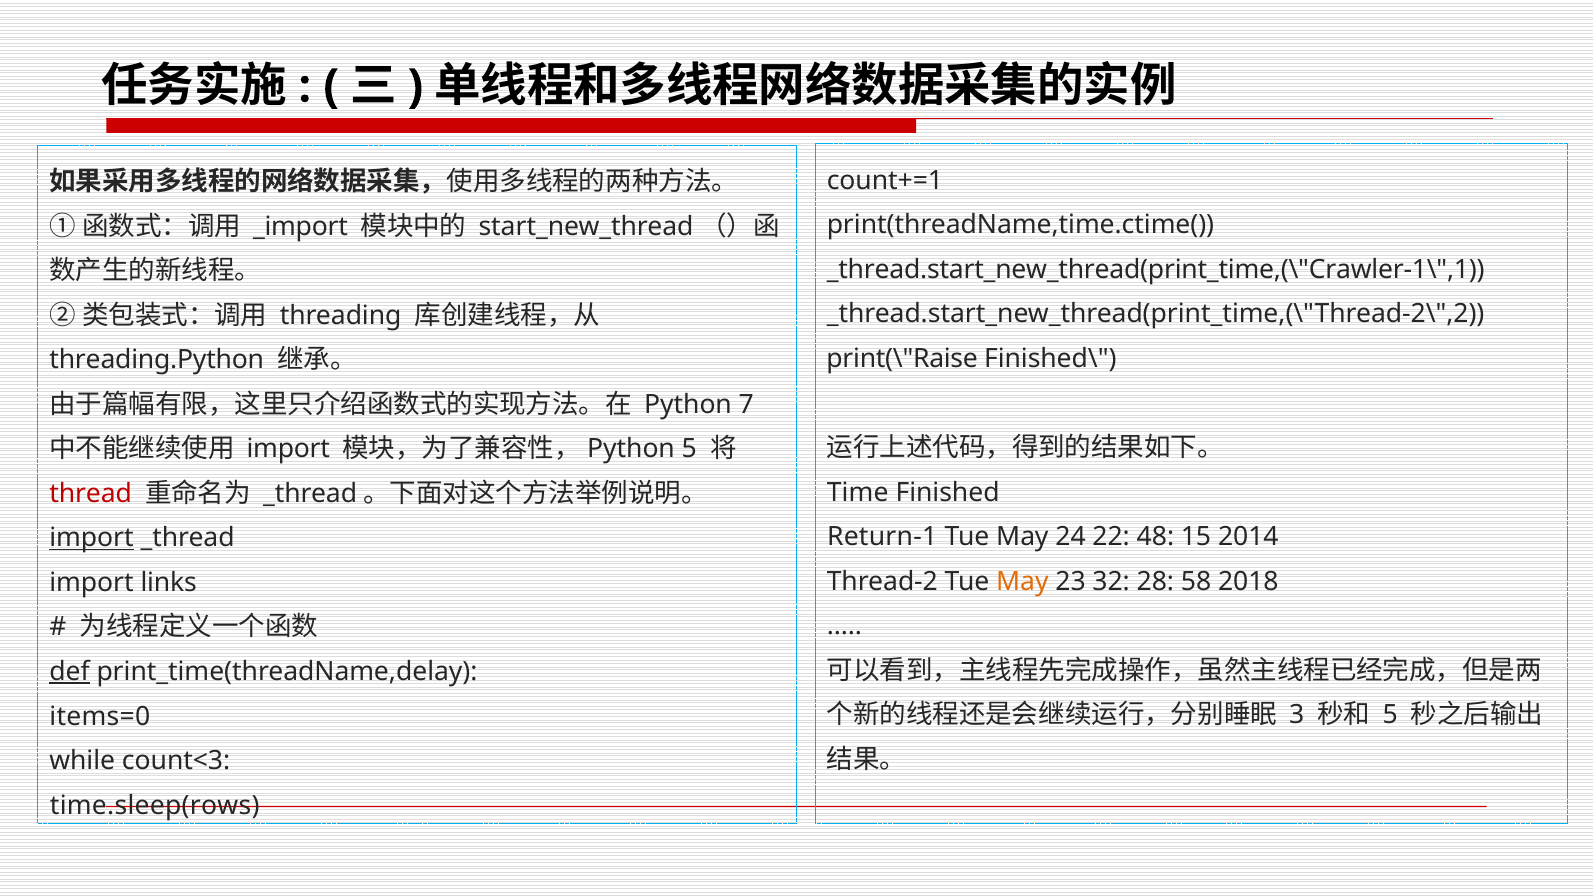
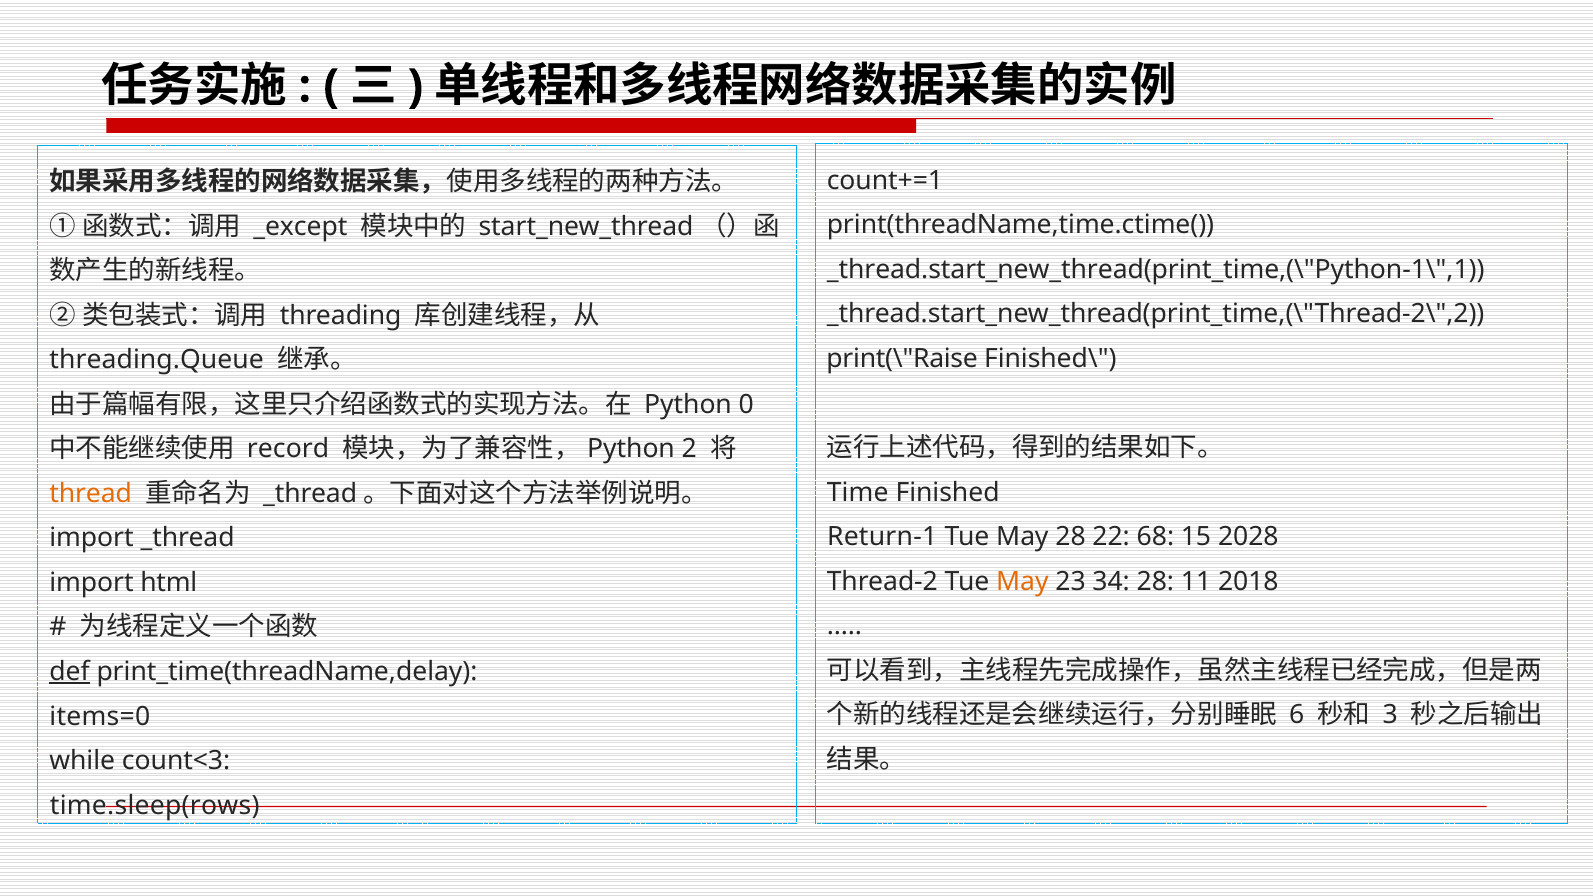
_import: _import -> _except (300, 226)
_thread.start_new_thread(print_time,(\"Crawler-1\",1: _thread.start_new_thread(print_time,(\"Crawler-1\",1 -> _thread.start_new_thread(print_time,(\"Python-1\",1 (1156, 270)
threading.Python: threading.Python -> threading.Queue (157, 360)
7: 7 -> 0 (746, 405)
import: import -> record (288, 449)
5: 5 -> 2 (689, 449)
thread colour: red -> orange (91, 494)
May 24: 24 -> 28 (1071, 537)
48: 48 -> 68 (1155, 537)
2014: 2014 -> 2028 (1248, 537)
import underline: present -> none (92, 538)
32: 32 -> 34 (1111, 581)
58: 58 -> 11 (1196, 581)
links: links -> html (169, 583)
3: 3 -> 6 (1297, 715)
5: 5 -> 3 (1390, 715)
